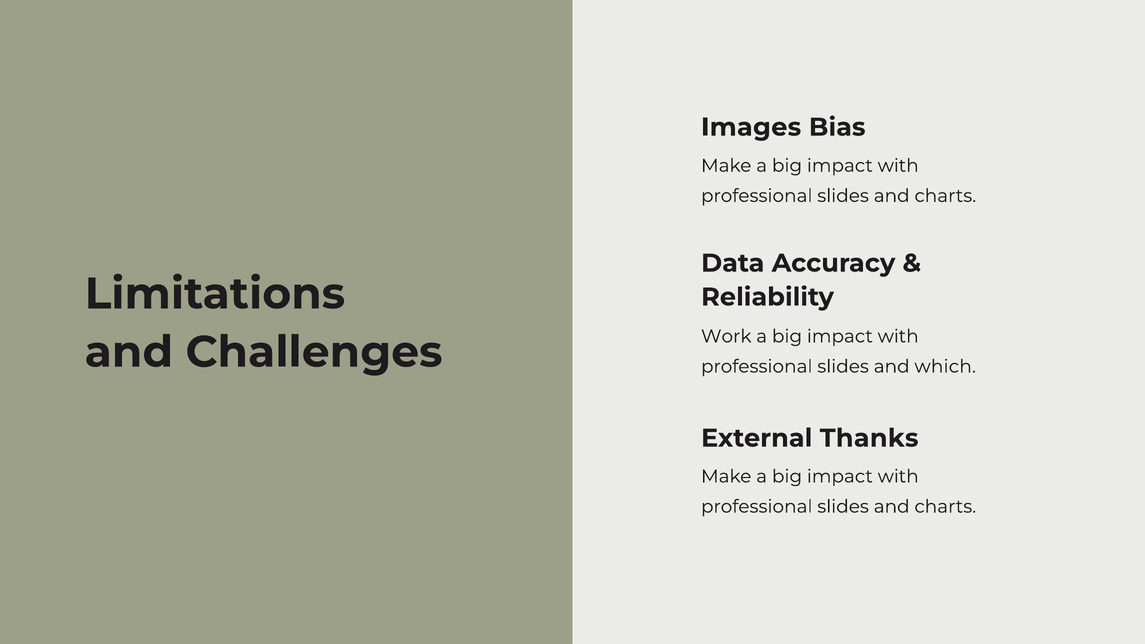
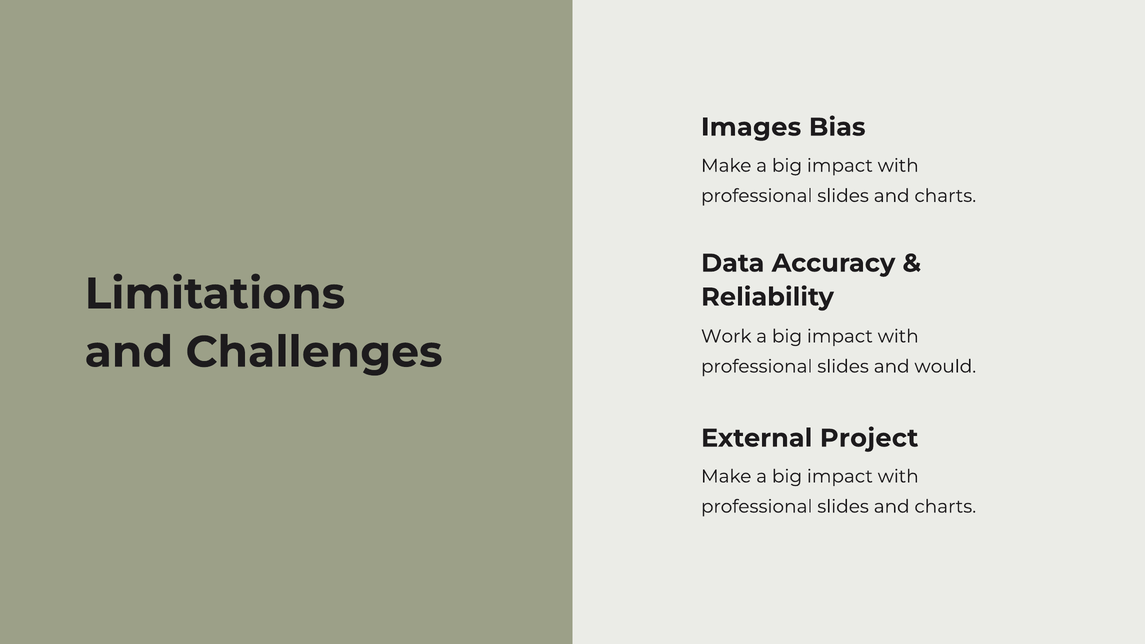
which: which -> would (945, 367)
Thanks: Thanks -> Project (869, 438)
